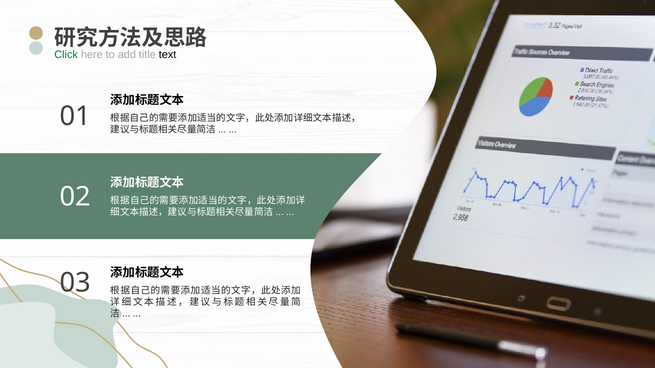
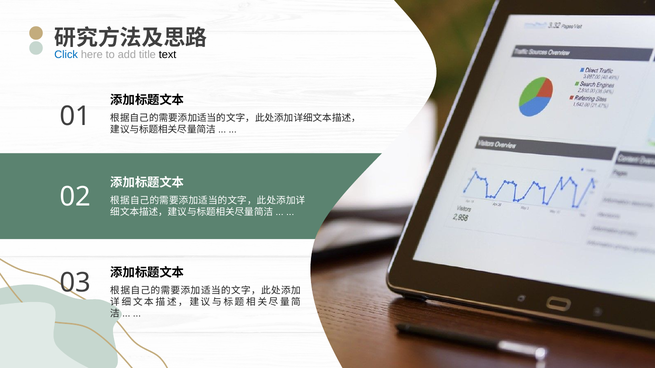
Click colour: green -> blue (66, 55)
